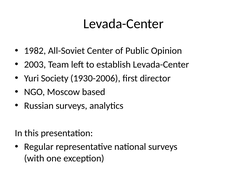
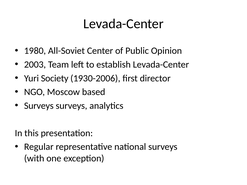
1982: 1982 -> 1980 (35, 51)
Russian: Russian -> Surveys (39, 106)
